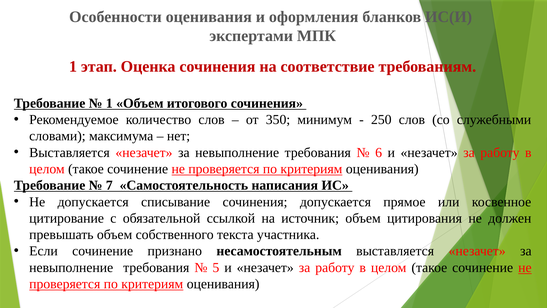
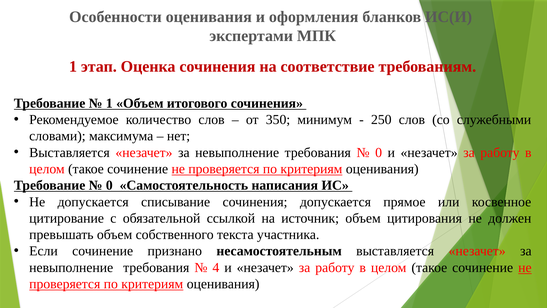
6: 6 -> 0 (379, 152)
7: 7 -> 0 (109, 185)
5: 5 -> 4 (216, 267)
